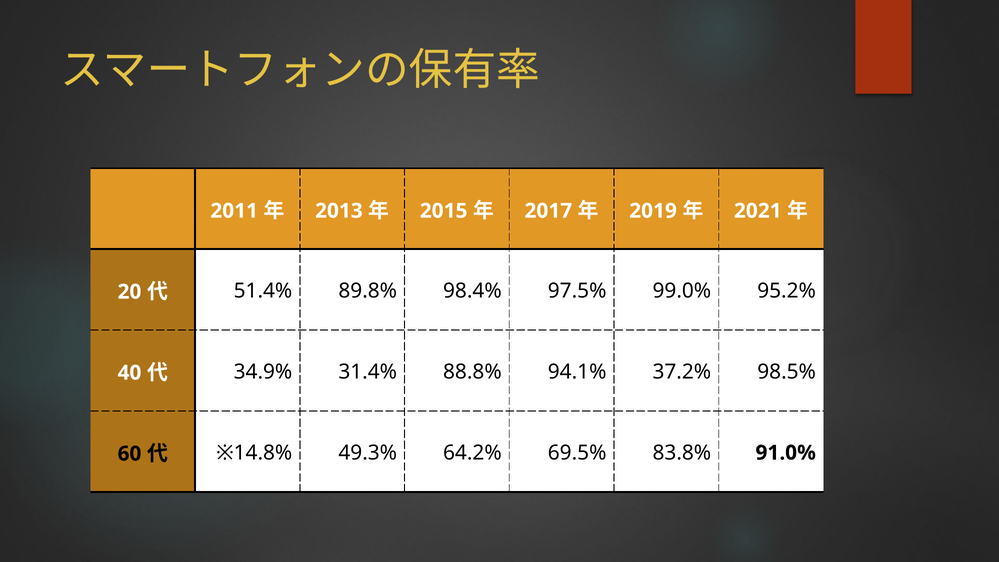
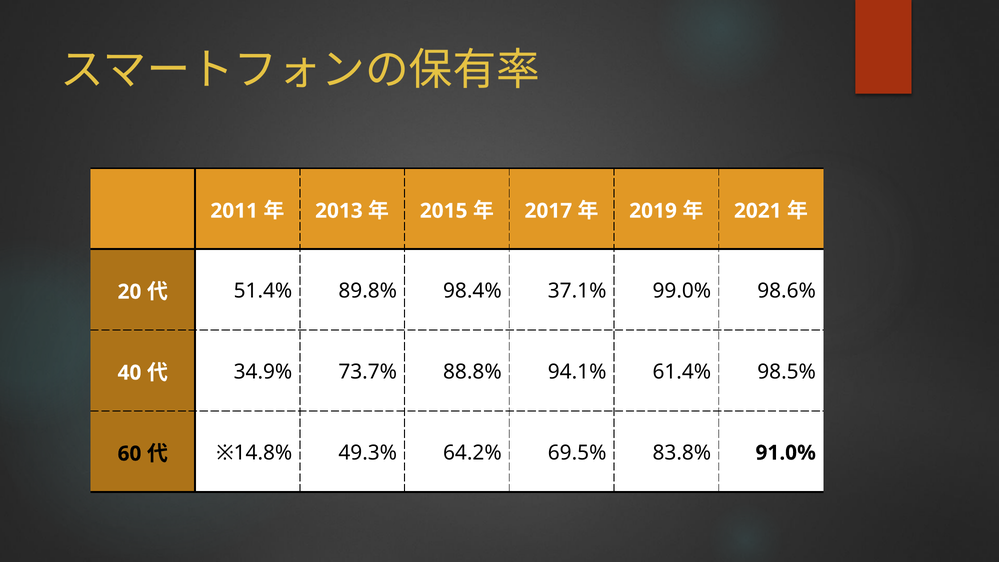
97.5%: 97.5% -> 37.1% (577, 291)
95.2%: 95.2% -> 98.6% (787, 291)
31.4%: 31.4% -> 73.7% (368, 372)
37.2%: 37.2% -> 61.4% (682, 372)
